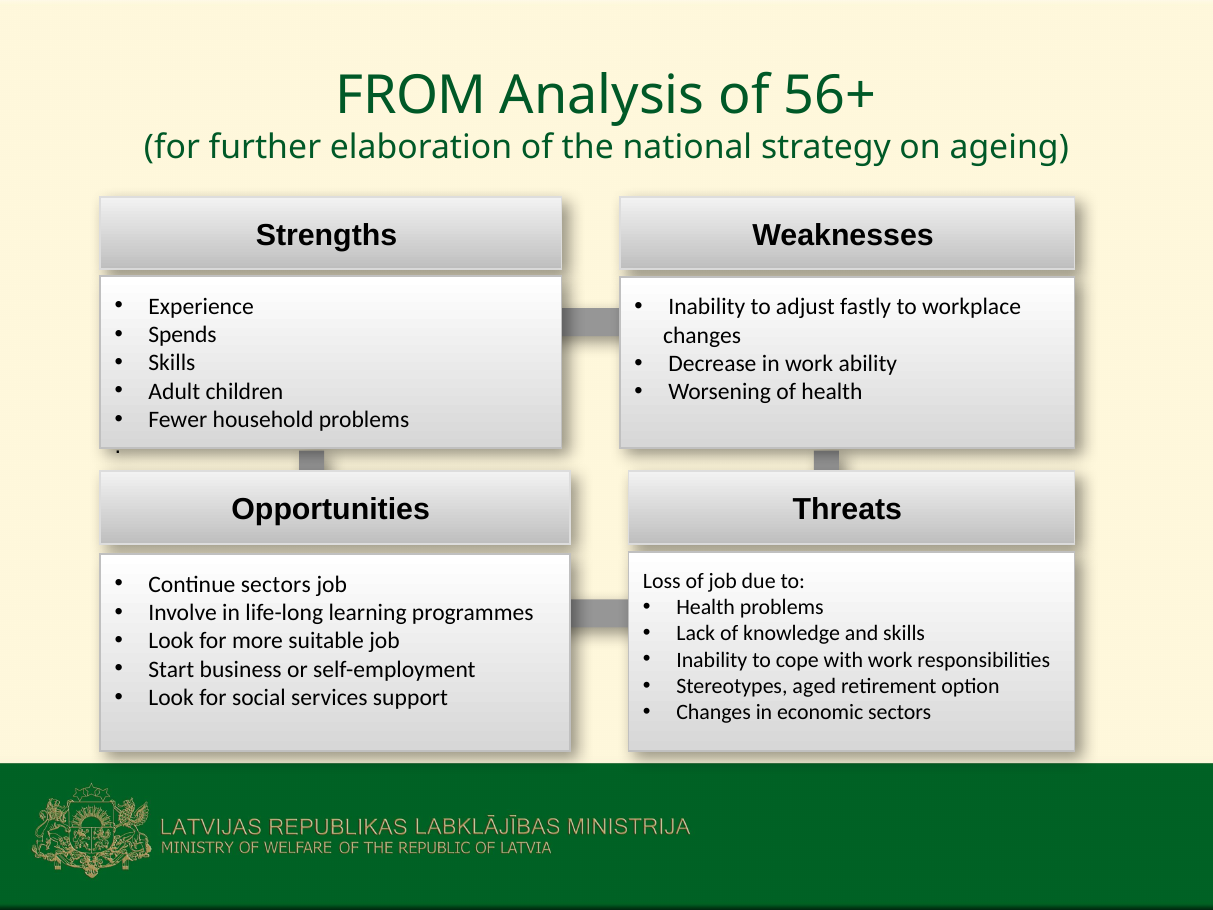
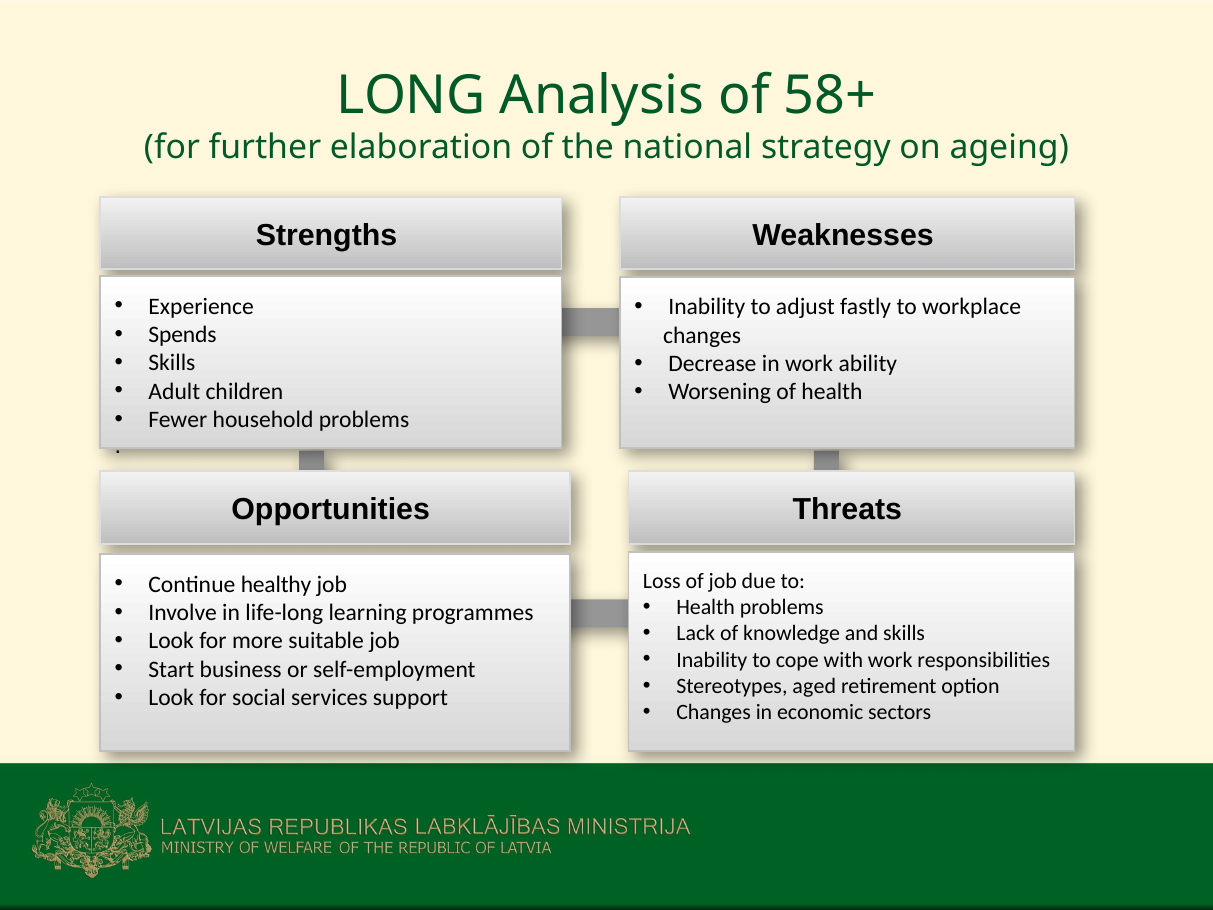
FROM: FROM -> LONG (411, 96)
56+: 56+ -> 58+ (830, 96)
Continue sectors: sectors -> healthy (276, 584)
